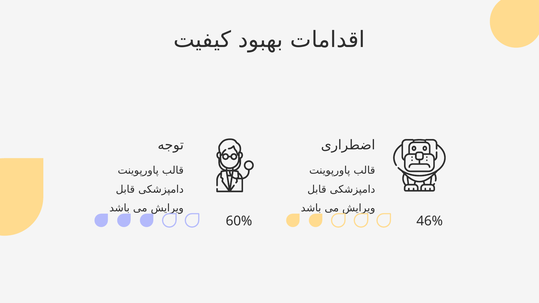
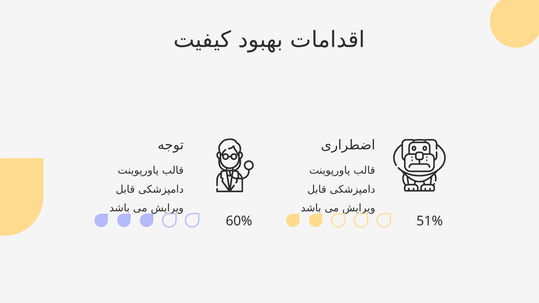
46%: 46% -> 51% (430, 221)
